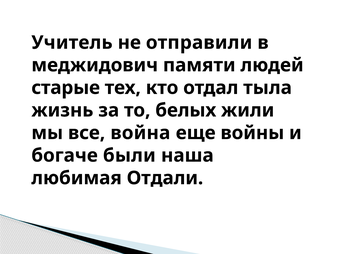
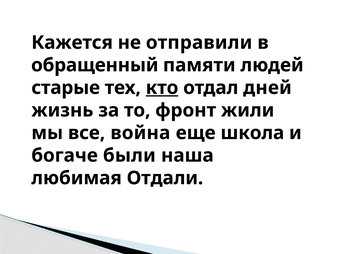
Учитель: Учитель -> Кажется (72, 43)
меджидович: меджидович -> обращенный (95, 65)
кто underline: none -> present (162, 88)
тыла: тыла -> дней (267, 88)
белых: белых -> фронт (186, 110)
войны: войны -> школа (252, 133)
